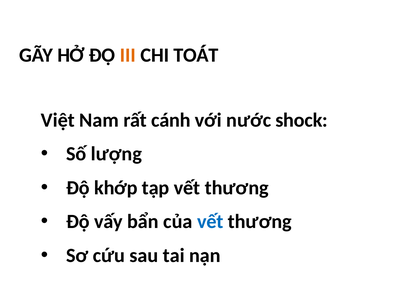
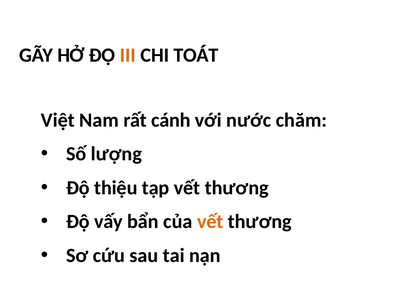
shock: shock -> chăm (301, 120)
khớp: khớp -> thiệu (116, 188)
vết colour: blue -> orange (210, 222)
